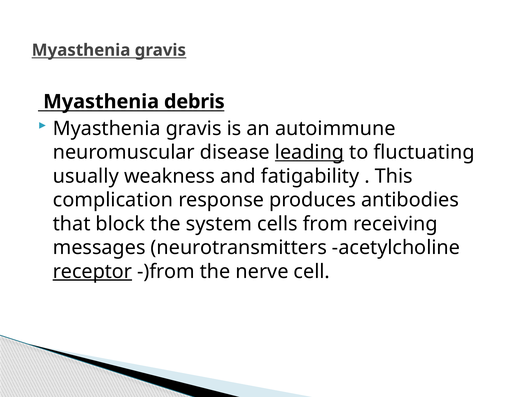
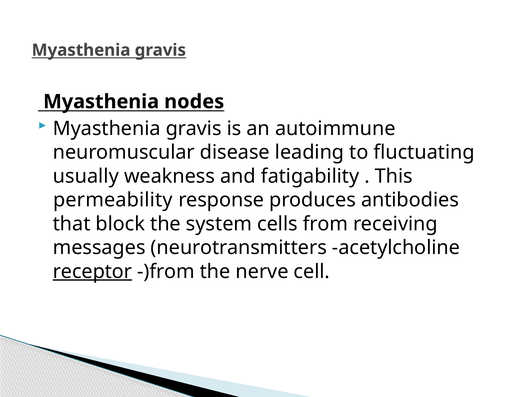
debris: debris -> nodes (194, 102)
leading underline: present -> none (310, 152)
complication: complication -> permeability (113, 200)
